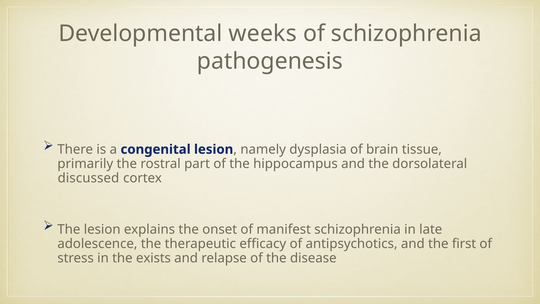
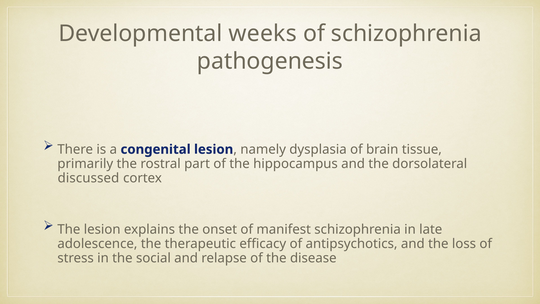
first: first -> loss (464, 244)
exists: exists -> social (153, 258)
